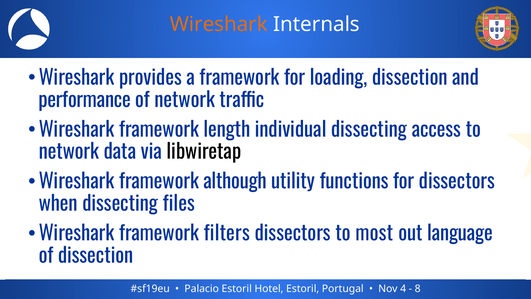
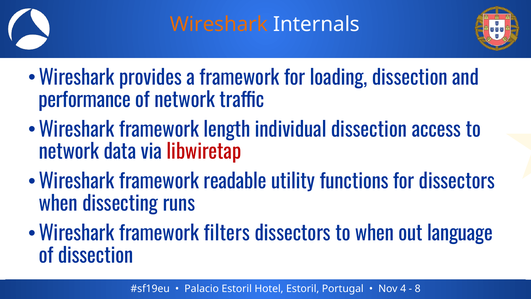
individual dissecting: dissecting -> dissection (369, 130)
libwiretap colour: black -> red (204, 152)
although: although -> readable (235, 182)
files: files -> runs (179, 204)
to most: most -> when (375, 234)
